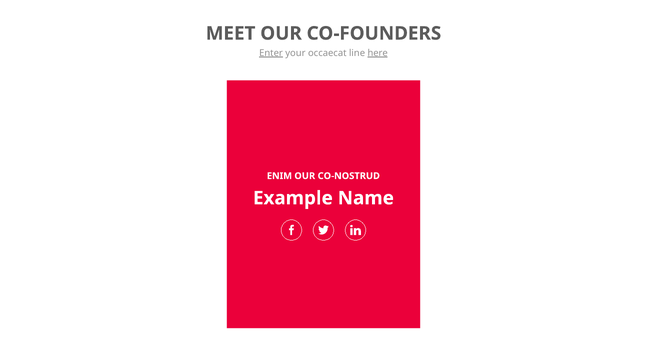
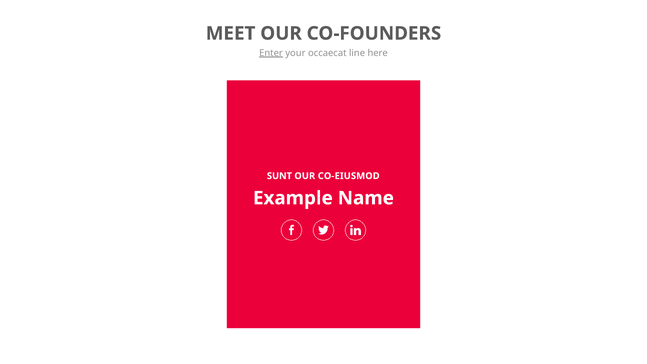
here underline: present -> none (378, 53)
ENIM: ENIM -> SUNT (279, 176)
CO-NOSTRUD: CO-NOSTRUD -> CO-EIUSMOD (349, 176)
